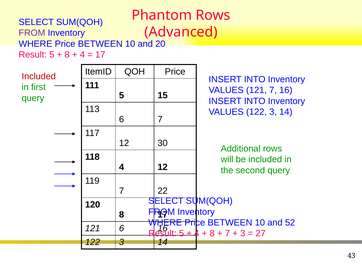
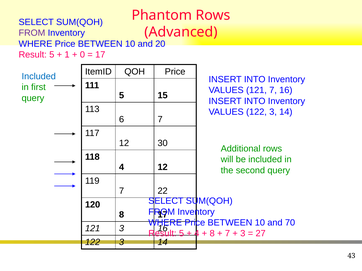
8: 8 -> 1 (67, 55)
4: 4 -> 0 (82, 55)
Included colour: red -> blue (39, 77)
52: 52 -> 70 (290, 223)
121 6: 6 -> 3 (122, 229)
